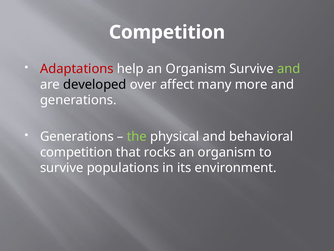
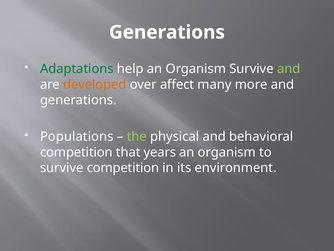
Competition: Competition -> Generations (167, 32)
Adaptations colour: red -> green (77, 69)
developed colour: black -> orange (95, 84)
Generations: Generations -> Populations (77, 136)
rocks: rocks -> years (160, 152)
survive populations: populations -> competition (123, 168)
